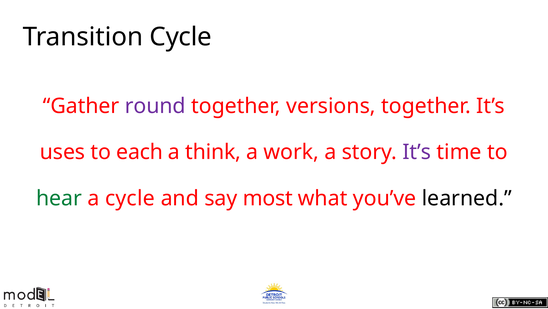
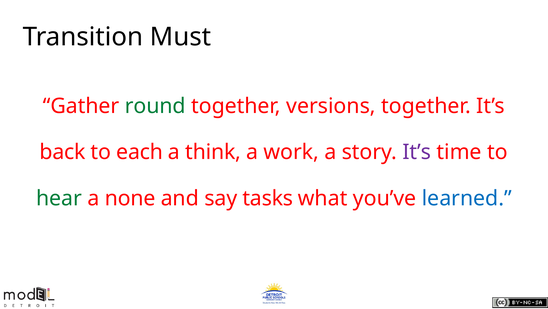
Transition Cycle: Cycle -> Must (181, 37)
round colour: purple -> green (155, 106)
uses: uses -> back (63, 152)
a cycle: cycle -> none (130, 198)
most: most -> tasks (268, 198)
learned colour: black -> blue (467, 198)
